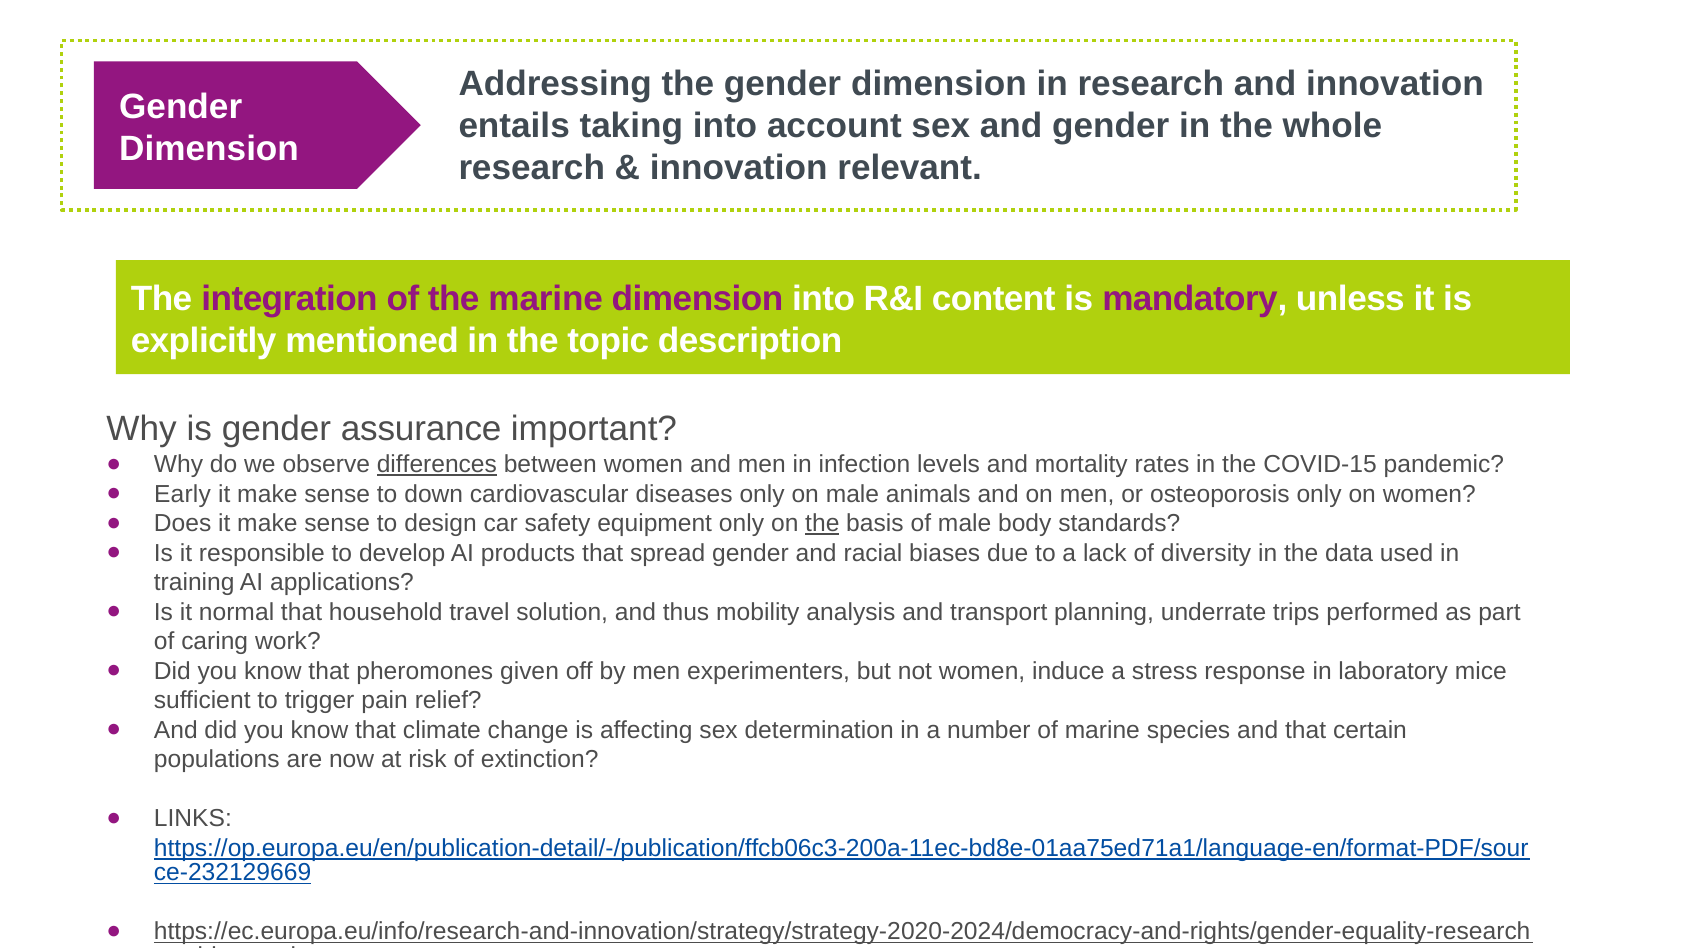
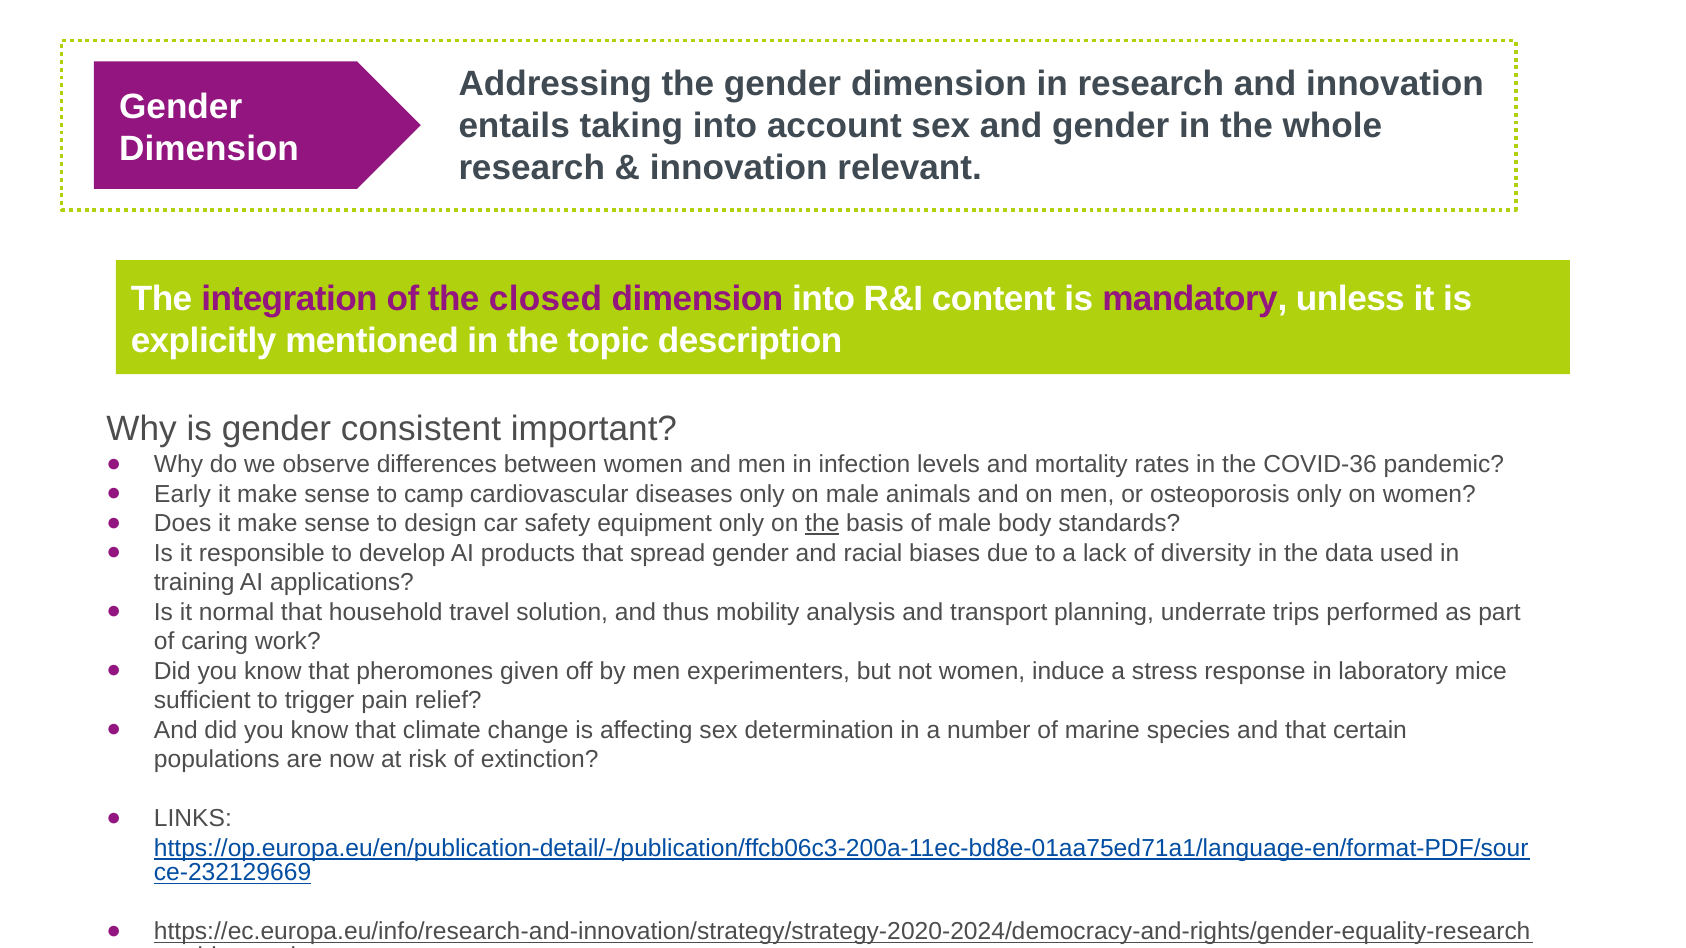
the marine: marine -> closed (545, 299)
assurance: assurance -> consistent (421, 429)
differences underline: present -> none (437, 465)
COVID-15: COVID-15 -> COVID-36 (1320, 465)
down: down -> camp (434, 494)
